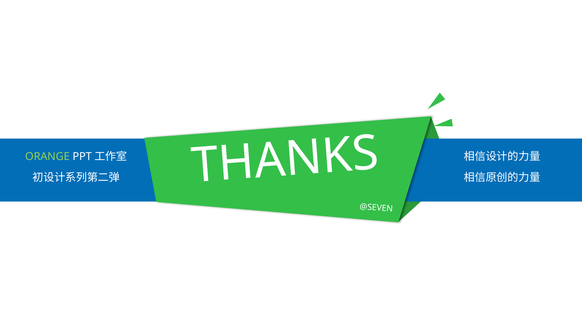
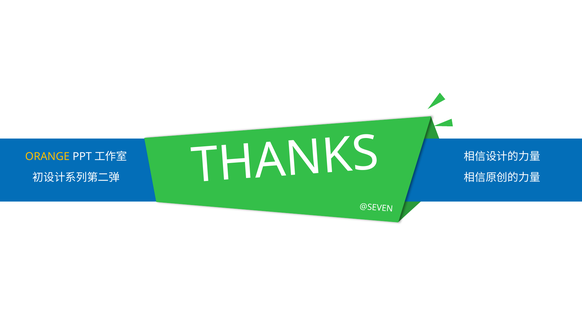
ORANGE colour: light green -> yellow (47, 156)
